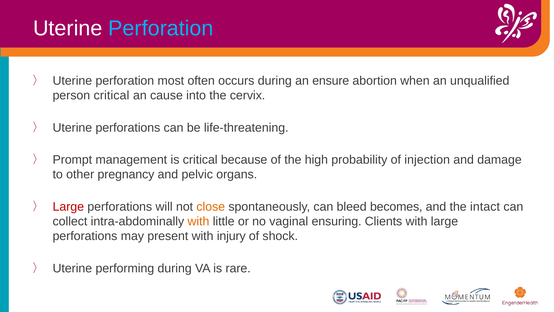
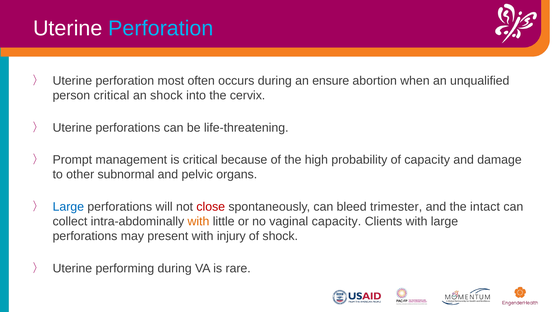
an cause: cause -> shock (166, 95)
of injection: injection -> capacity (427, 160)
pregnancy: pregnancy -> subnormal (126, 174)
Large colour: red -> blue (68, 206)
close colour: orange -> red (211, 206)
becomes: becomes -> trimester (396, 206)
vaginal ensuring: ensuring -> capacity (336, 221)
